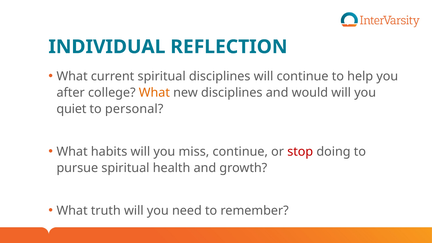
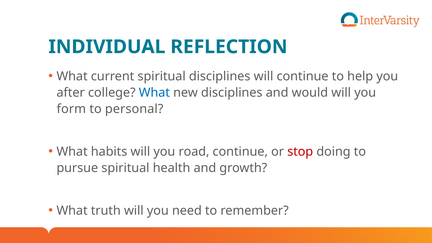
What colour: orange -> blue (154, 93)
quiet: quiet -> form (71, 109)
miss: miss -> road (194, 152)
